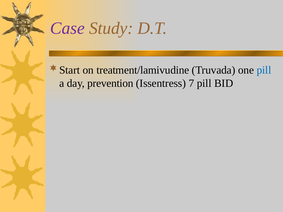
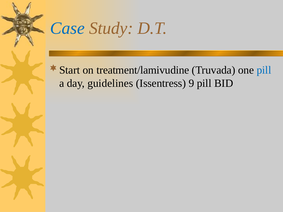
Case colour: purple -> blue (67, 28)
prevention: prevention -> guidelines (110, 83)
7: 7 -> 9 (191, 83)
